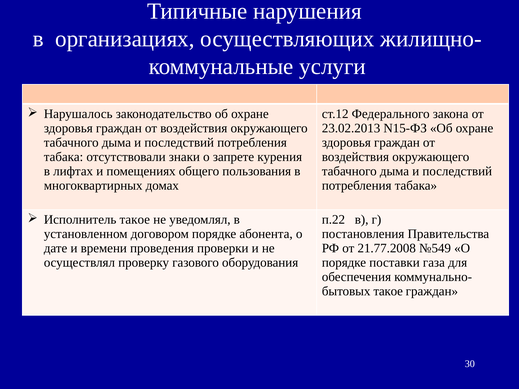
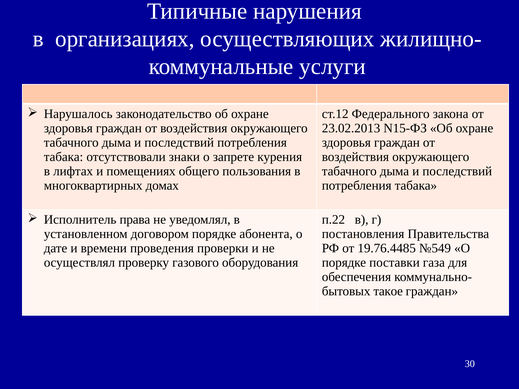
Исполнитель такое: такое -> права (135, 220)
21.77.2008: 21.77.2008 -> 19.76.4485 (387, 248)
